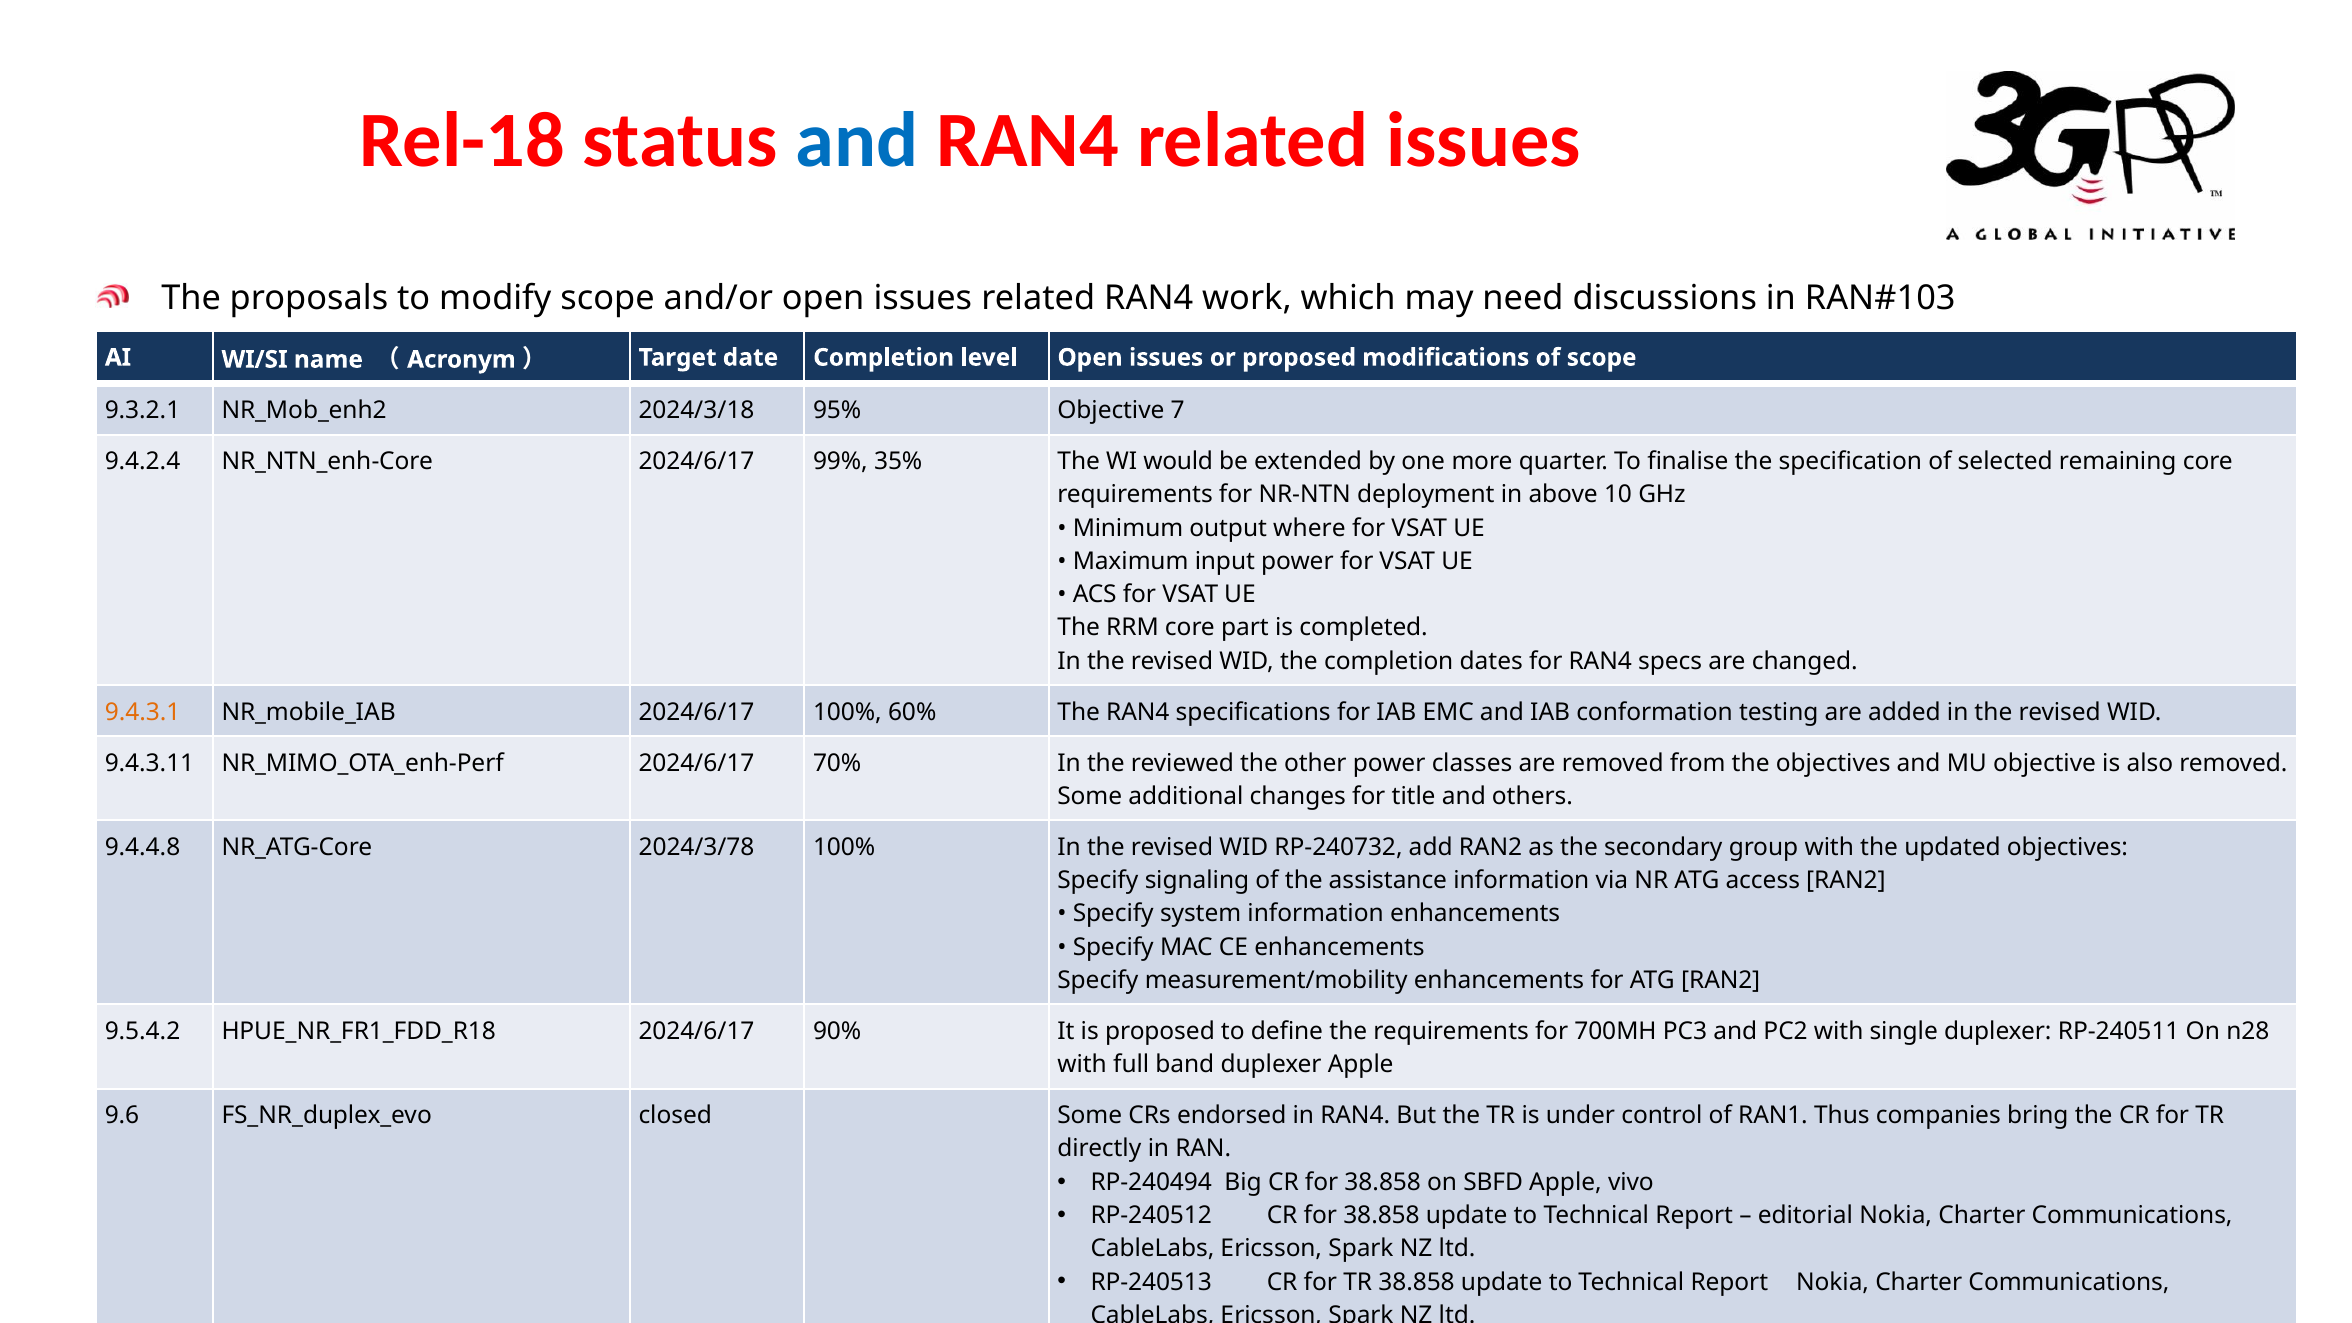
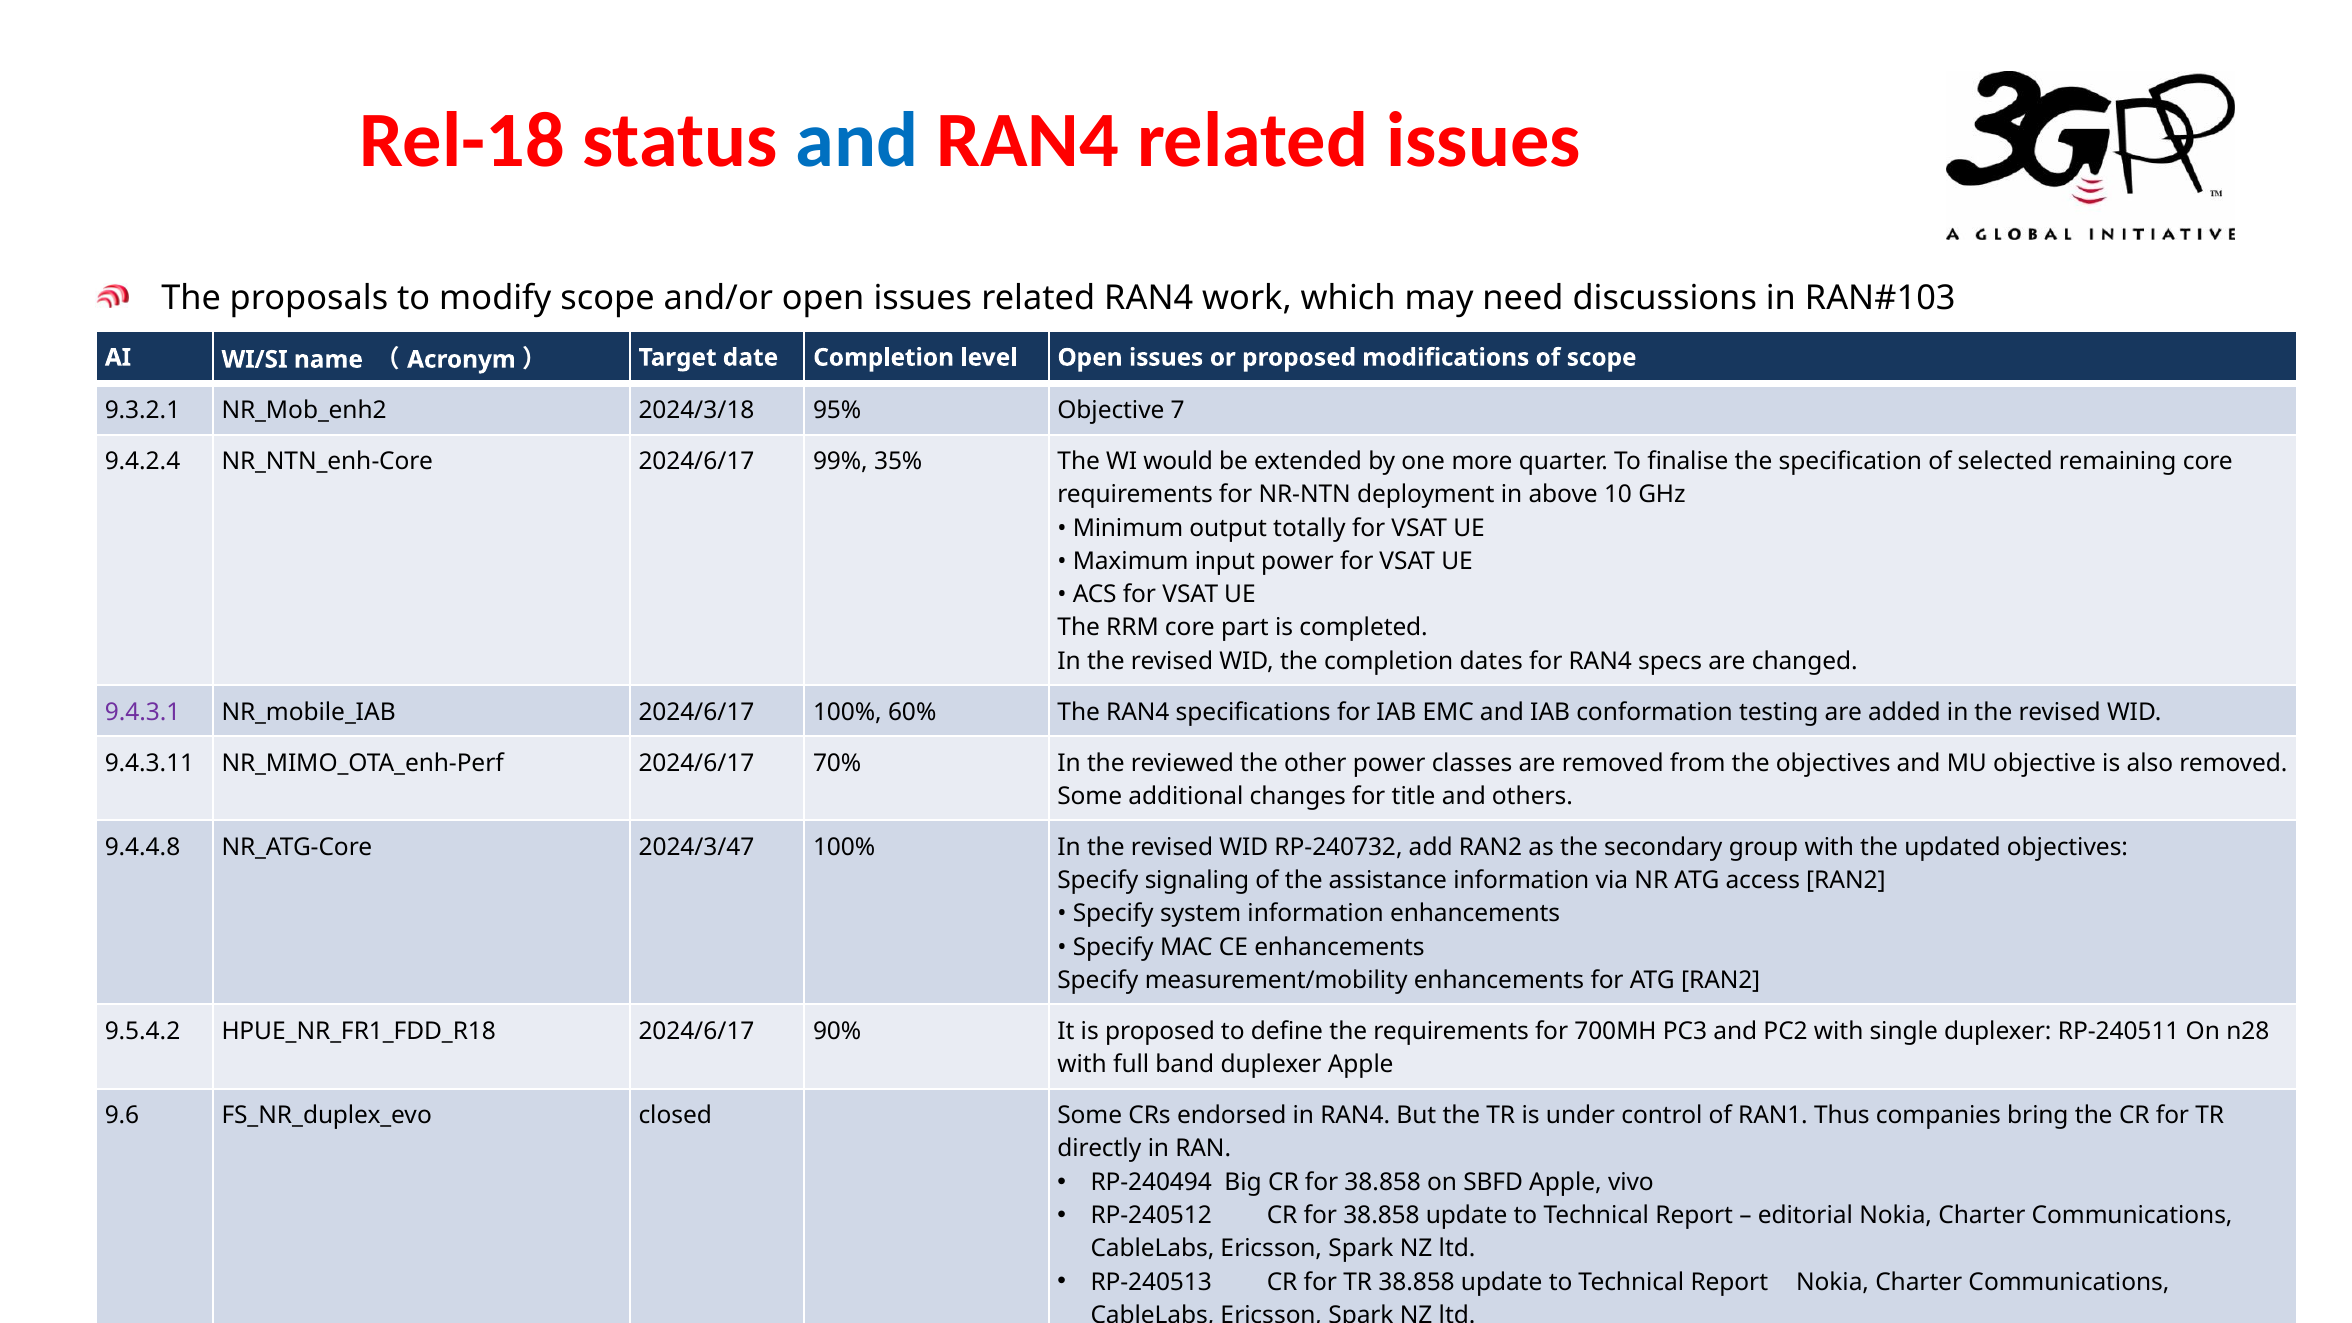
where: where -> totally (1309, 528)
9.4.3.1 colour: orange -> purple (143, 712)
2024/3/78: 2024/3/78 -> 2024/3/47 (697, 847)
